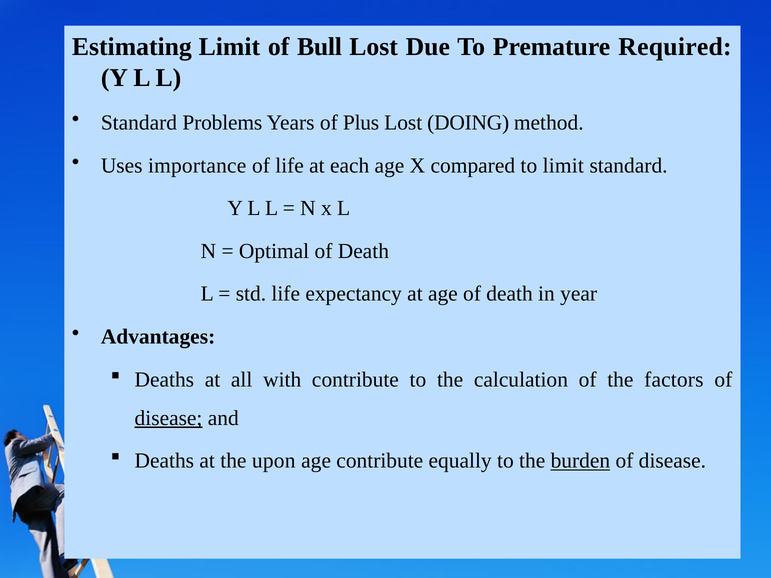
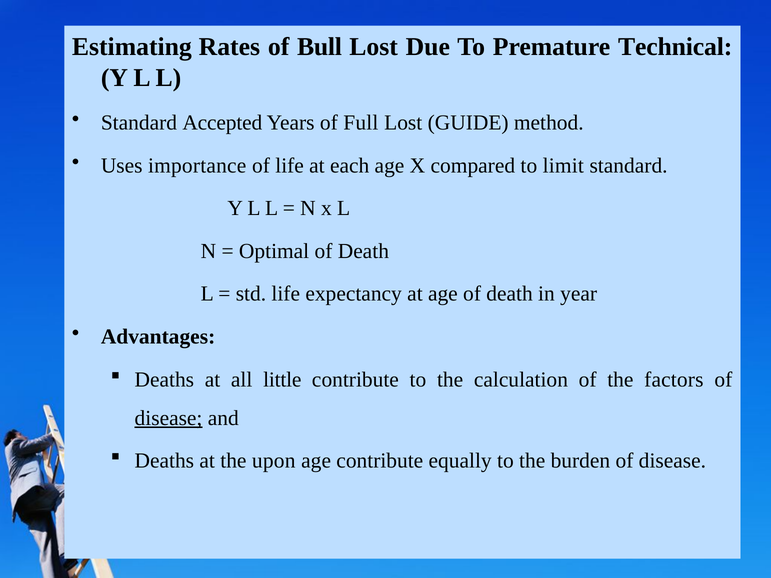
Estimating Limit: Limit -> Rates (229, 47)
Required: Required -> Technical (675, 47)
Problems: Problems -> Accepted (222, 123)
Plus: Plus -> Full (361, 123)
DOING: DOING -> GUIDE (468, 123)
with: with -> little (282, 380)
burden underline: present -> none (580, 461)
